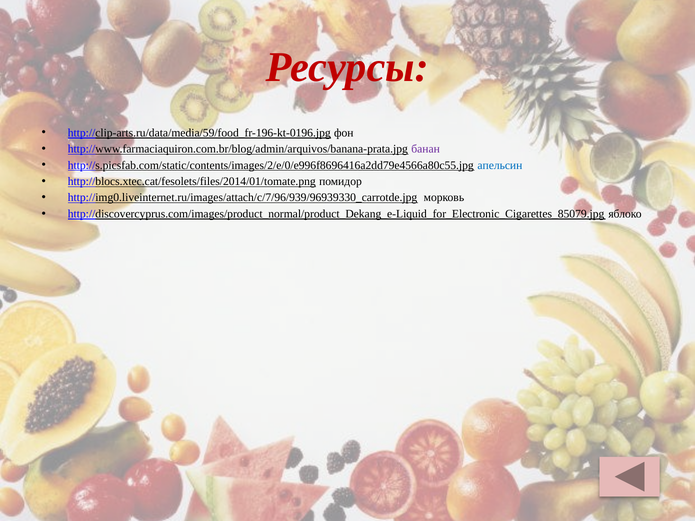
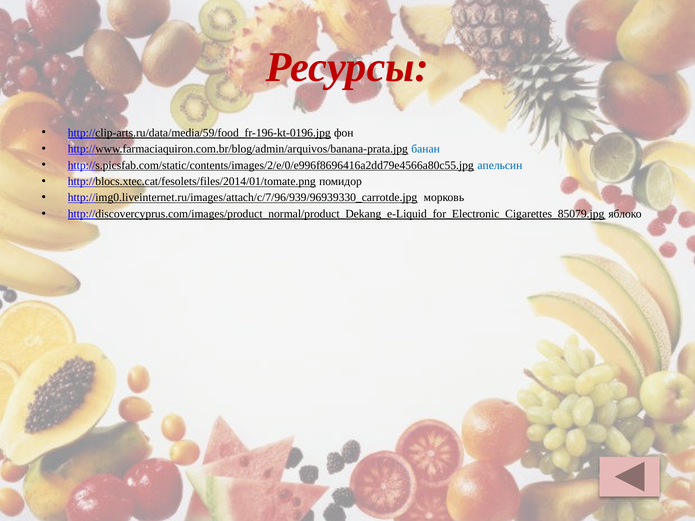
банан colour: purple -> blue (426, 149)
